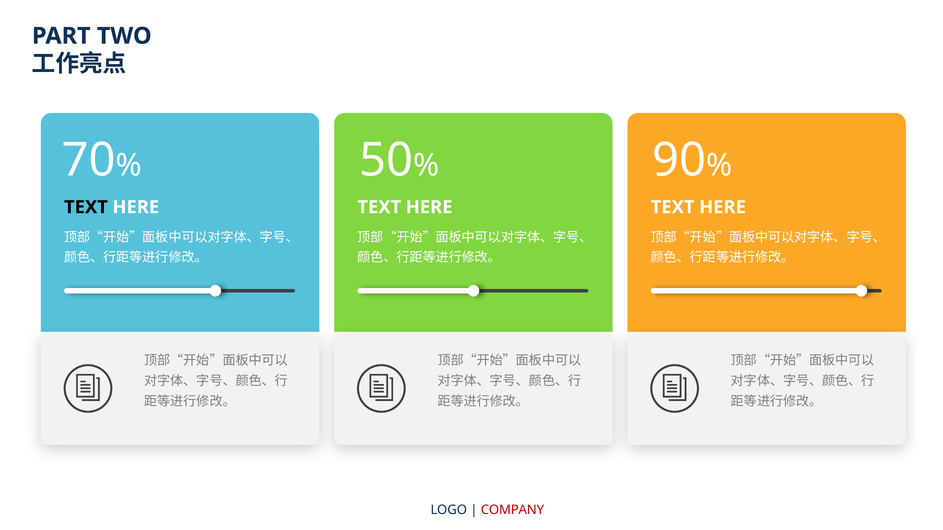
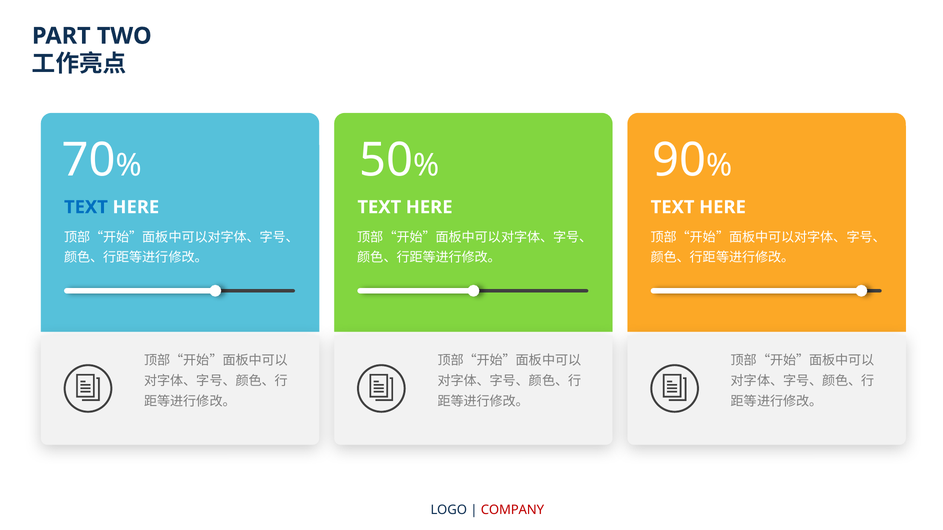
TEXT colour: black -> blue (86, 207)
